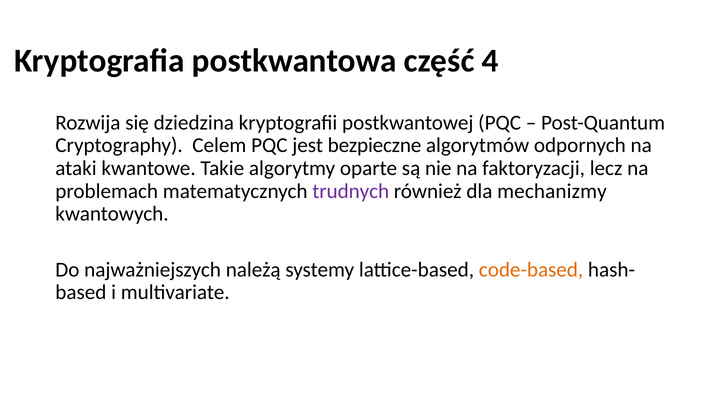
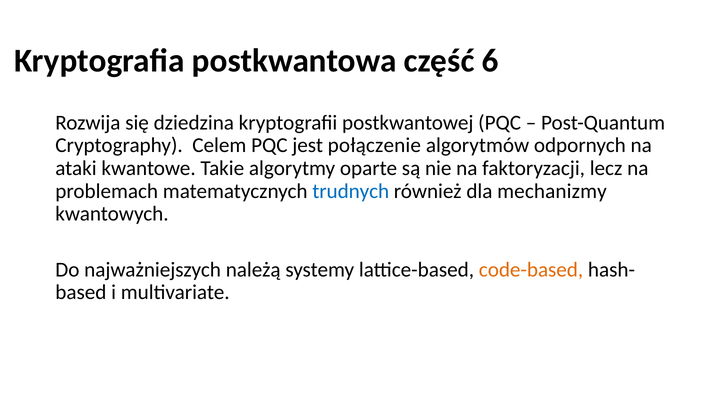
4: 4 -> 6 (490, 61)
bezpieczne: bezpieczne -> połączenie (374, 146)
trudnych colour: purple -> blue (351, 191)
